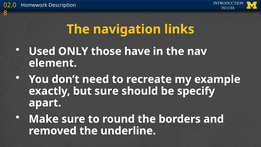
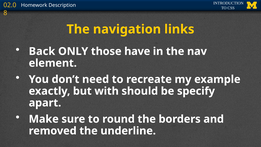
Used: Used -> Back (42, 51)
but sure: sure -> with (107, 91)
